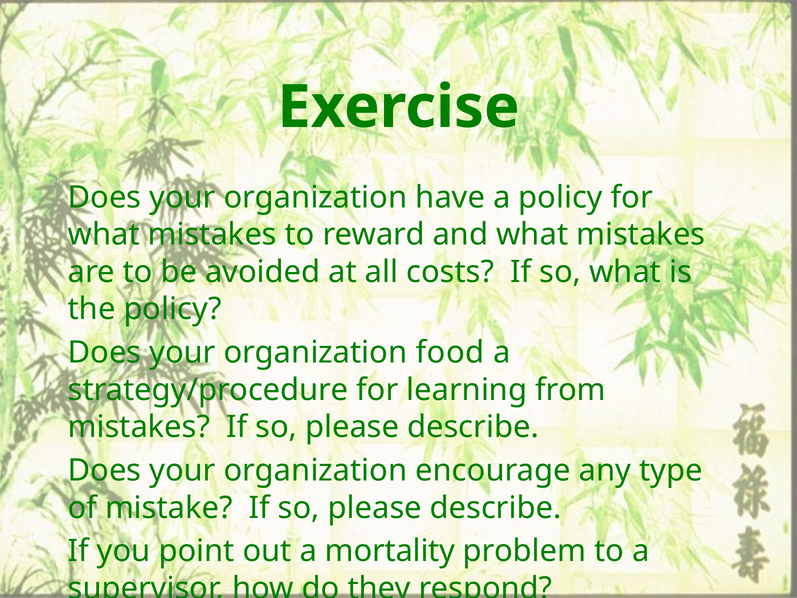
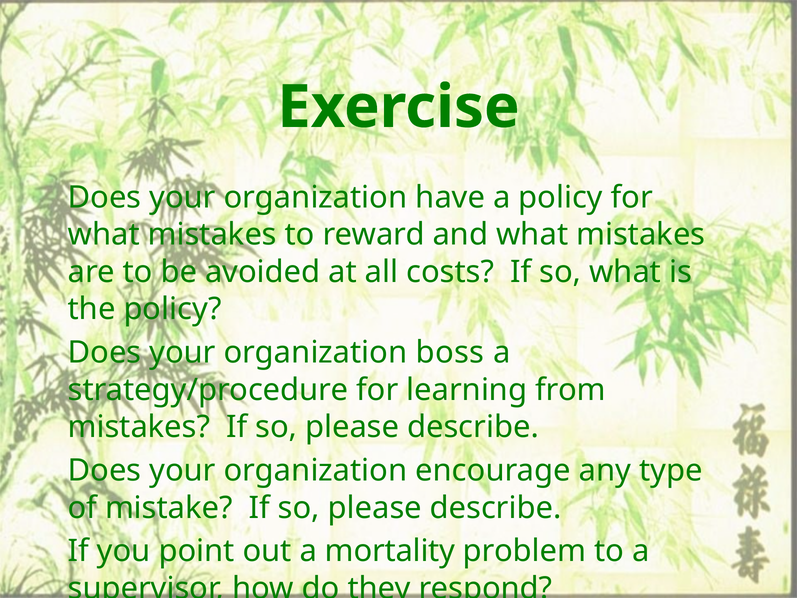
food: food -> boss (450, 352)
